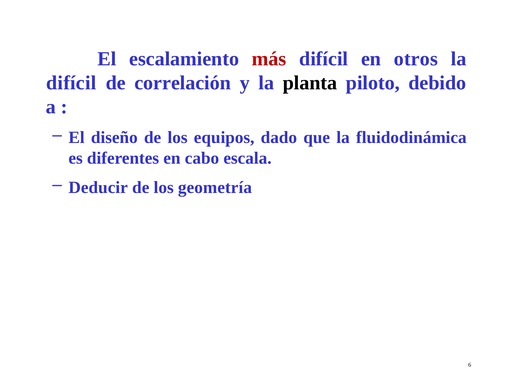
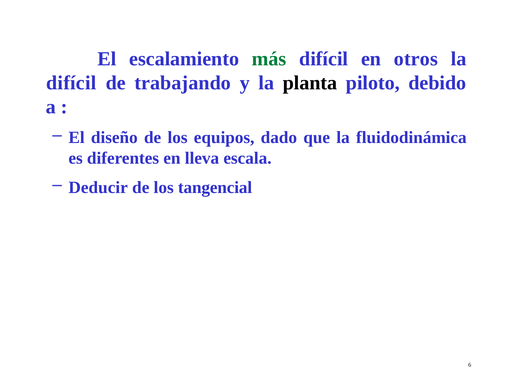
más colour: red -> green (269, 59)
correlación: correlación -> trabajando (183, 83)
cabo: cabo -> lleva (202, 158)
geometría: geometría -> tangencial (215, 187)
